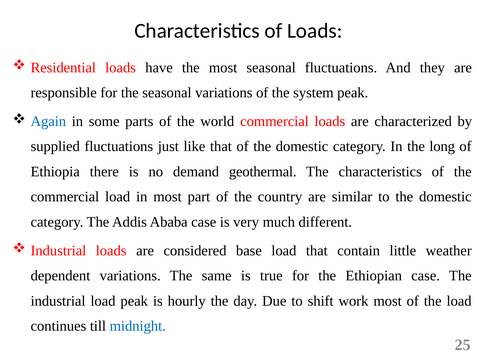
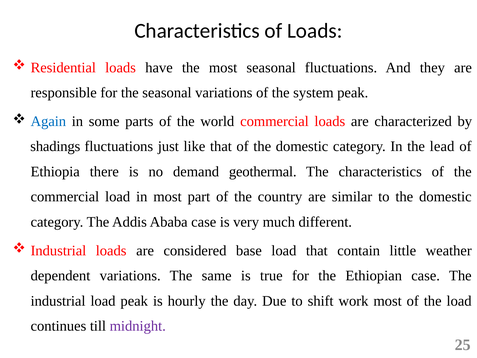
supplied: supplied -> shadings (55, 146)
long: long -> lead (442, 146)
midnight colour: blue -> purple (138, 326)
